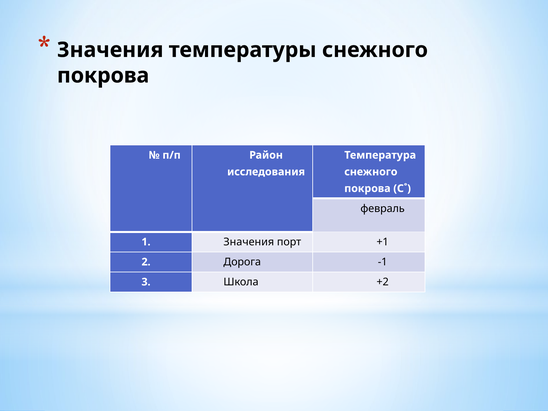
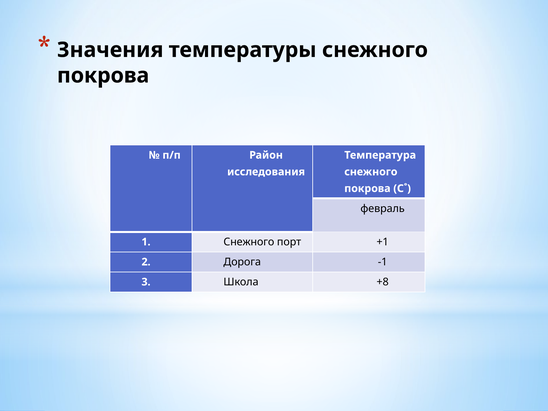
1 Значения: Значения -> Снежного (249, 242)
+2: +2 -> +8 (383, 282)
